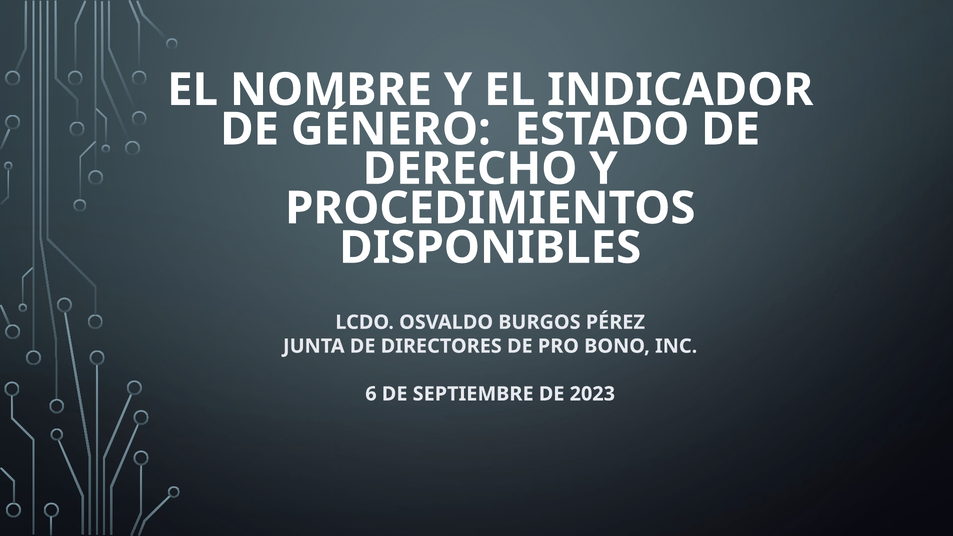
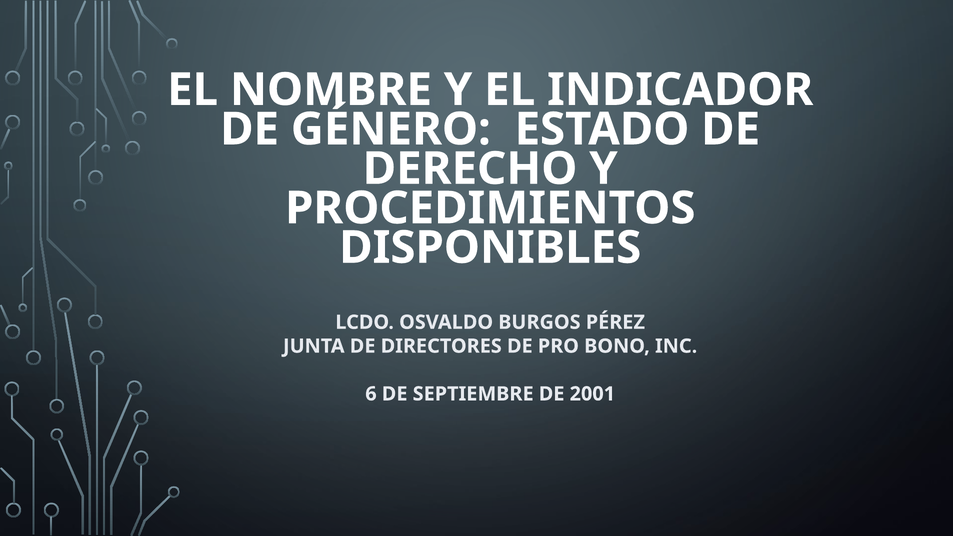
2023: 2023 -> 2001 (592, 394)
